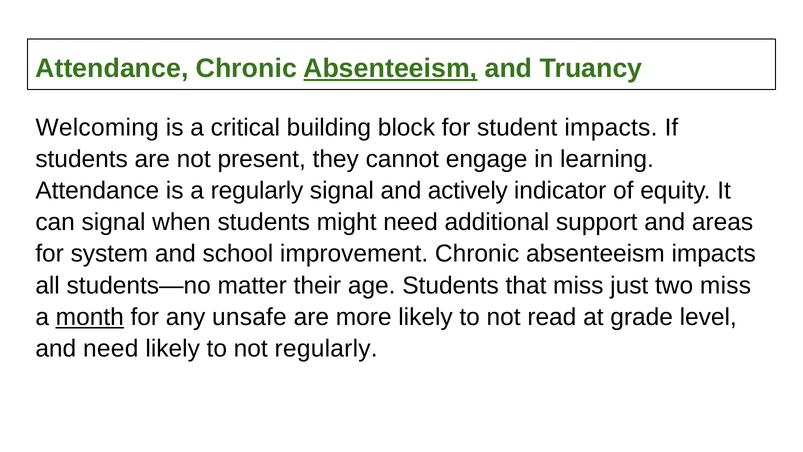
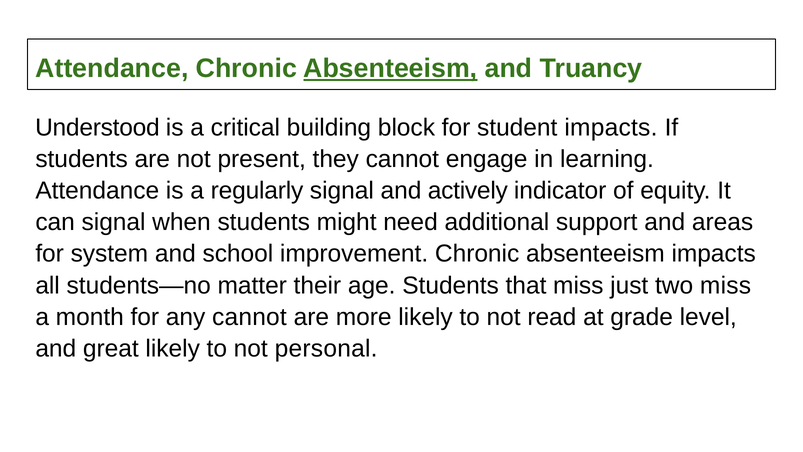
Welcoming: Welcoming -> Understood (97, 127)
month underline: present -> none (90, 317)
any unsafe: unsafe -> cannot (249, 317)
and need: need -> great (111, 348)
not regularly: regularly -> personal (326, 348)
